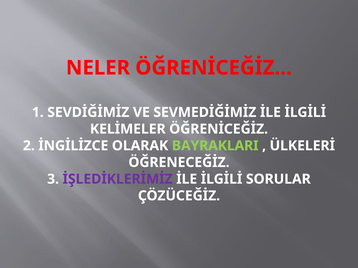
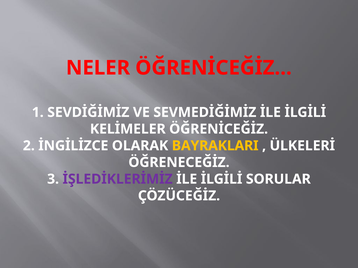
BAYRAKLARI colour: light green -> yellow (215, 146)
